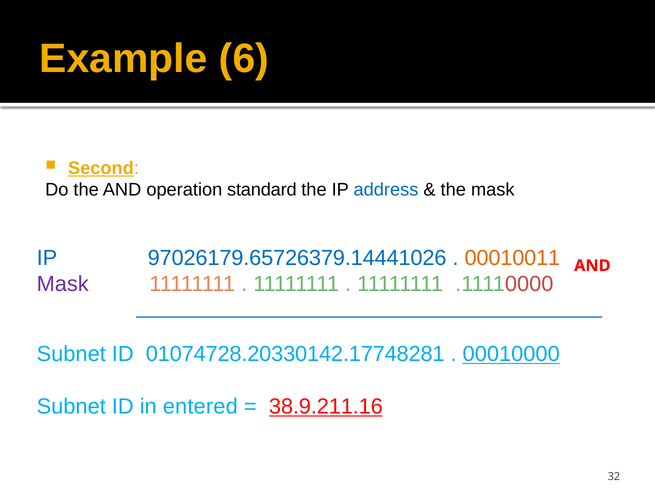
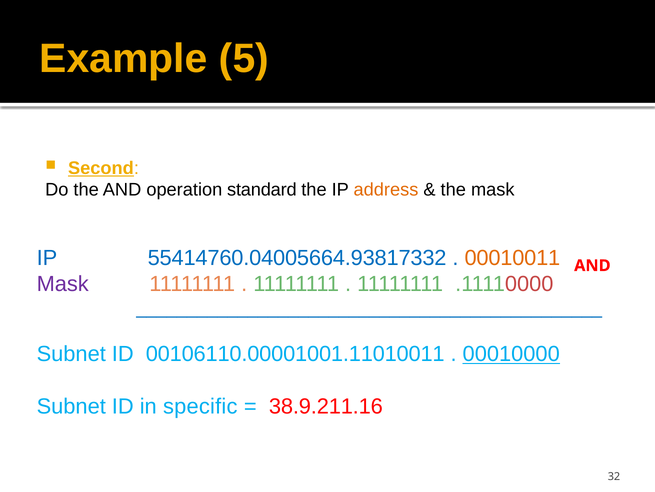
6: 6 -> 5 (244, 59)
address colour: blue -> orange (386, 190)
97026179.65726379.14441026: 97026179.65726379.14441026 -> 55414760.04005664.93817332 (297, 258)
01074728.20330142.17748281: 01074728.20330142.17748281 -> 00106110.00001001.11010011 (295, 354)
entered: entered -> specific (200, 406)
38.9.211.16 underline: present -> none (326, 406)
